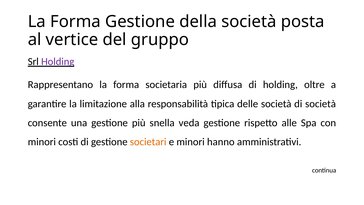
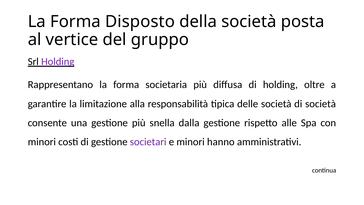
Forma Gestione: Gestione -> Disposto (140, 22)
veda: veda -> dalla (189, 123)
societari colour: orange -> purple (148, 142)
